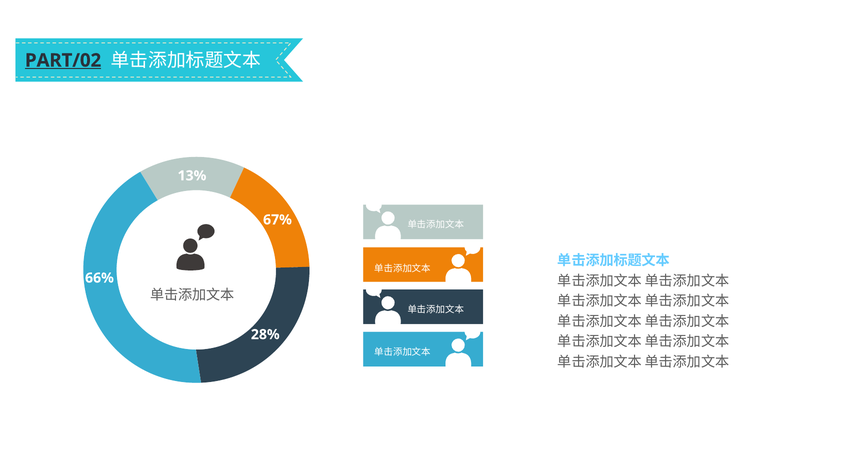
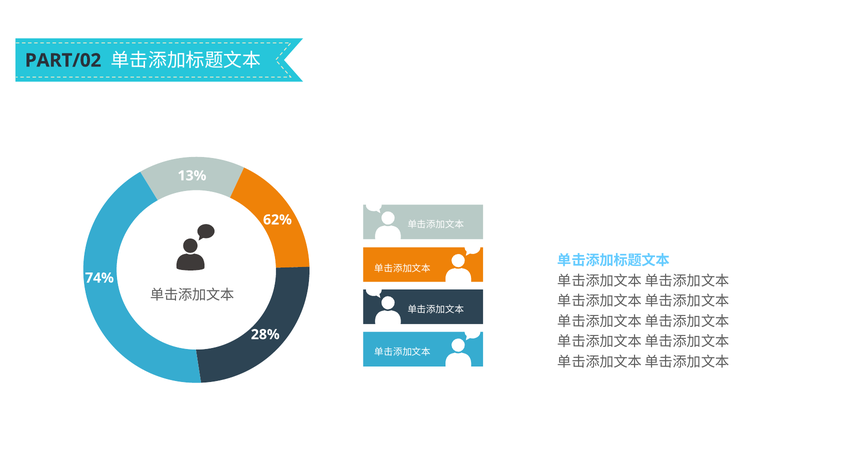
PART/02 underline: present -> none (63, 60)
67%: 67% -> 62% (277, 220)
66%: 66% -> 74% (99, 278)
